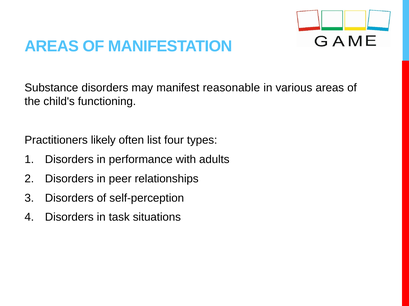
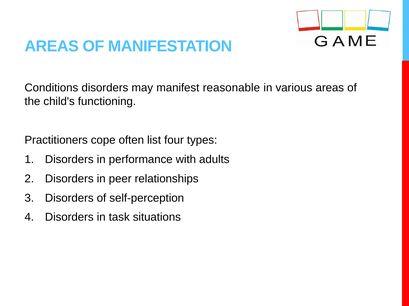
Substance: Substance -> Conditions (51, 88)
likely: likely -> cope (103, 140)
